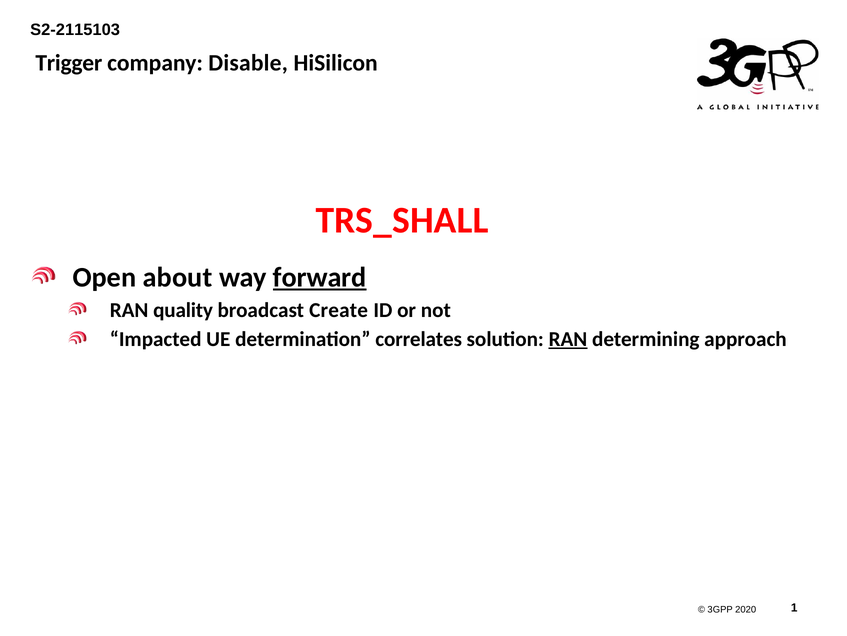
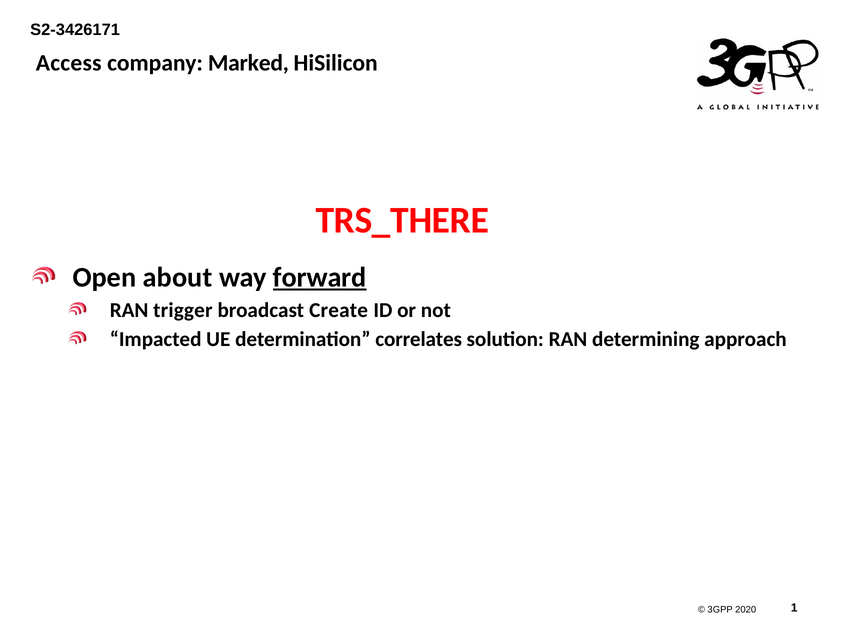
S2-2115103: S2-2115103 -> S2-3426171 (75, 30)
Trigger: Trigger -> Access (69, 63)
Disable: Disable -> Marked (248, 63)
TRS_SHALL: TRS_SHALL -> TRS_THERE (402, 220)
quality: quality -> trigger (183, 310)
RAN underline: present -> none (568, 339)
